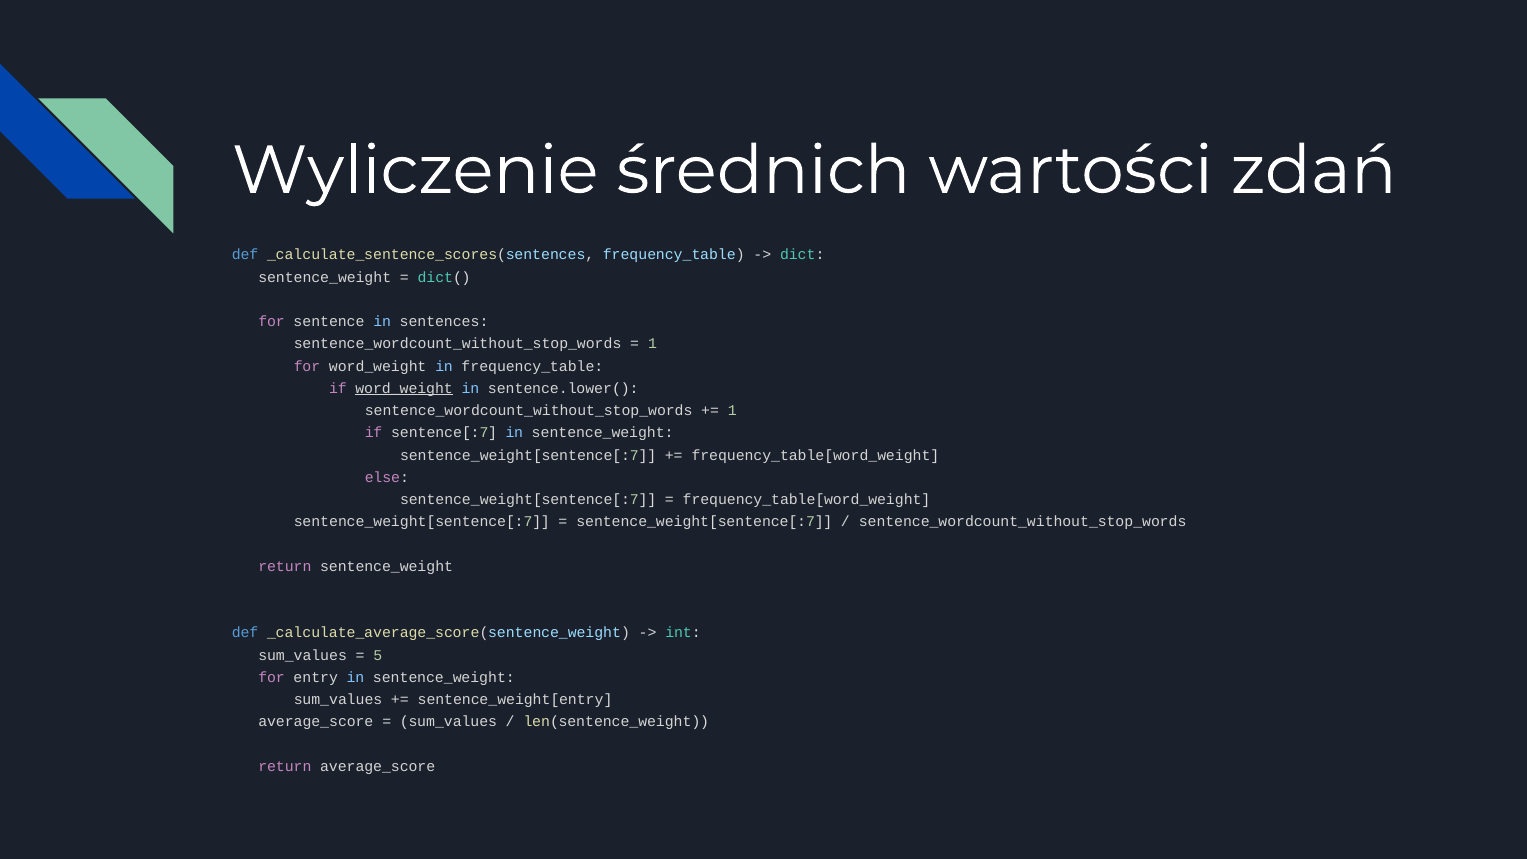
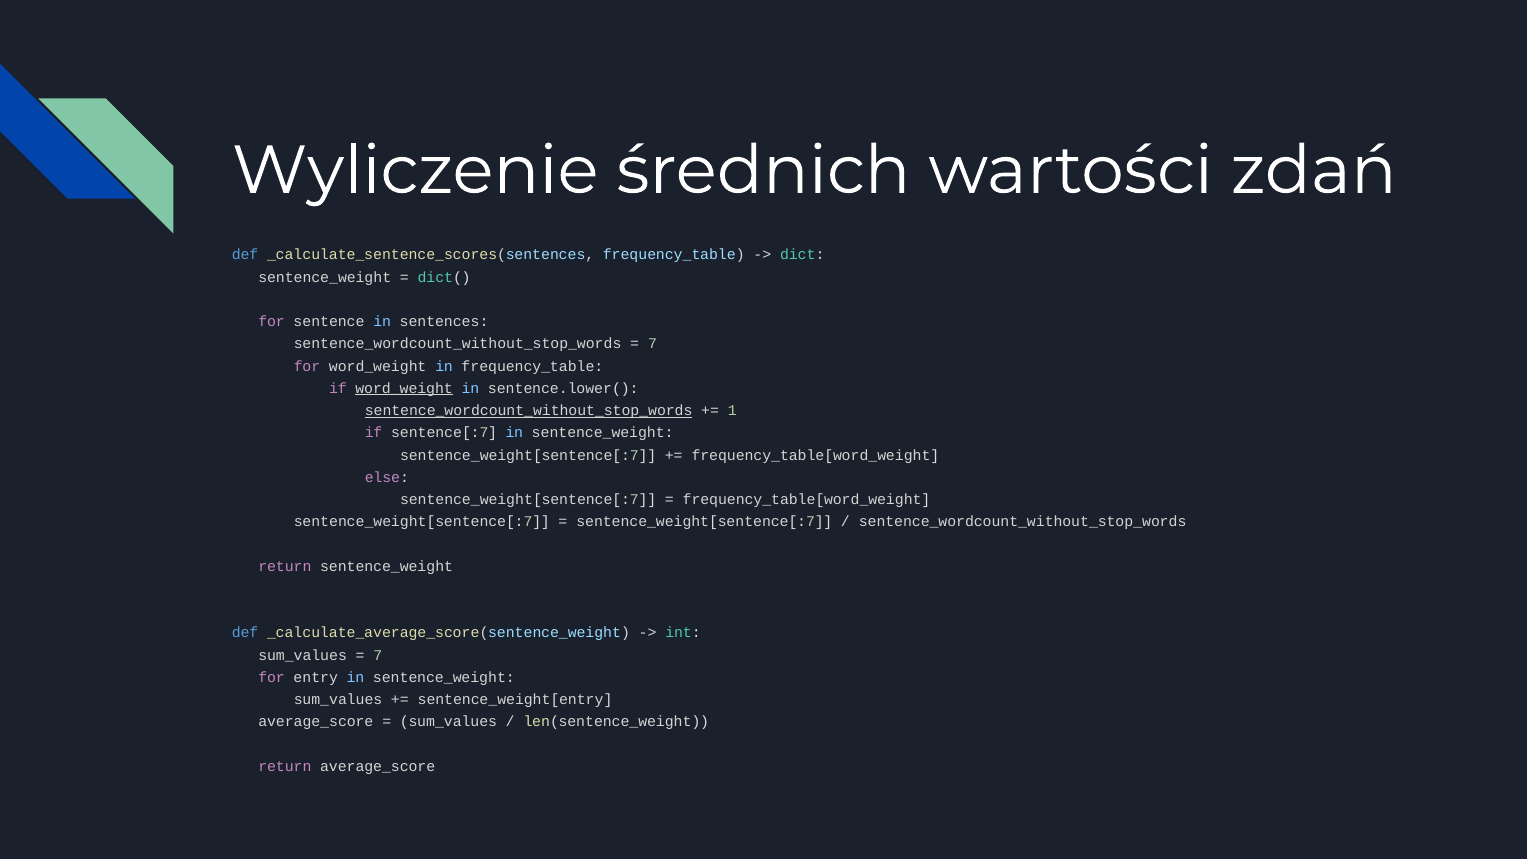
1: 1 -> 7 (653, 344)
sentence_wordcount_without_stop_words underline: none -> present (529, 411)
5: 5 -> 7 (378, 655)
